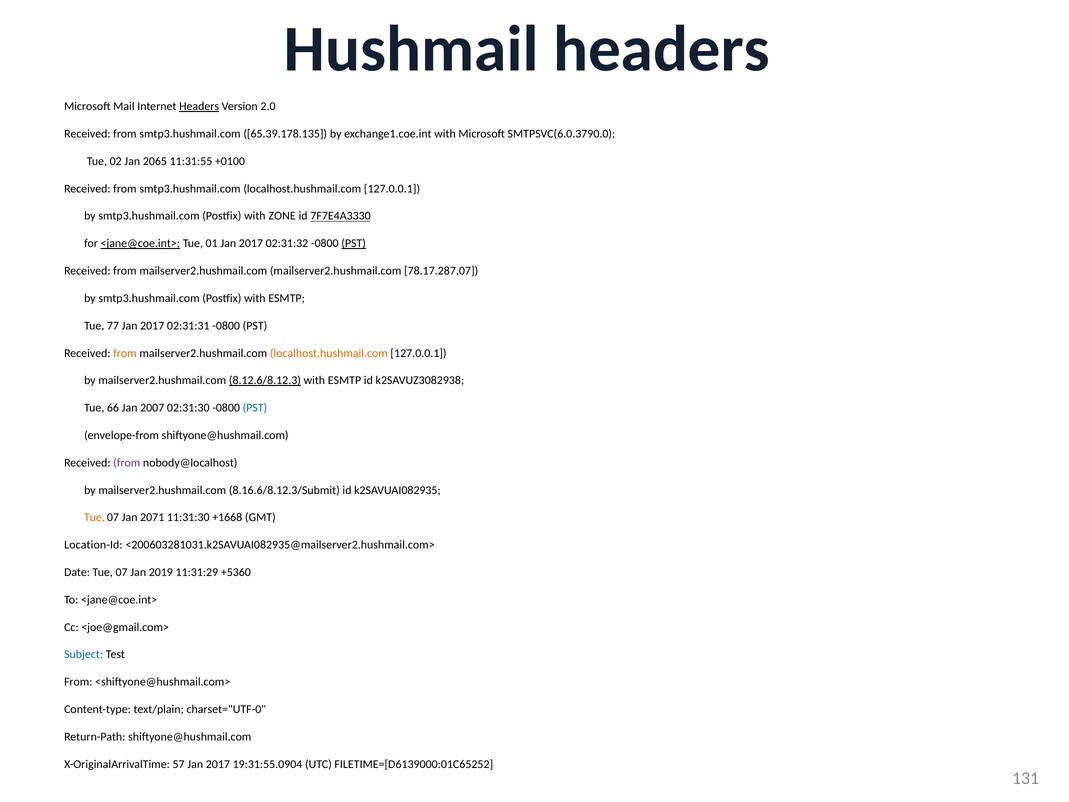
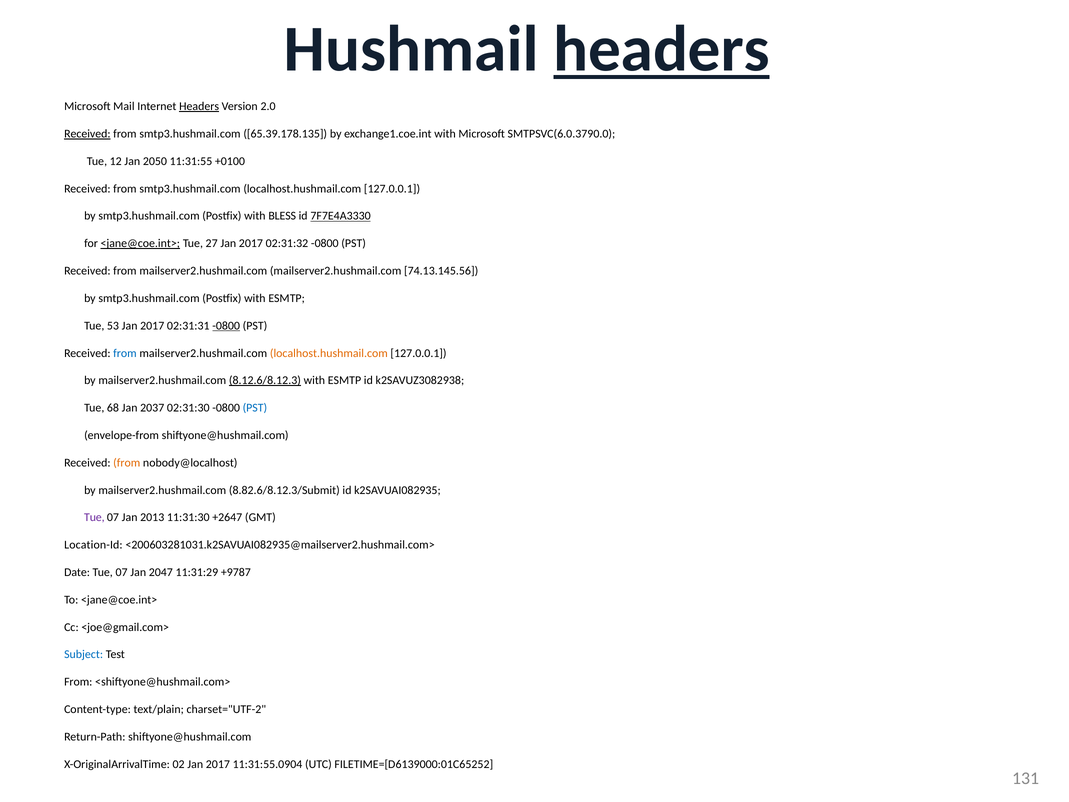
headers underline: none -> present (662, 49)
Received underline: none -> present (87, 134)
02: 02 -> 12 (116, 161)
2065: 2065 -> 2050 (155, 161)
ZONE: ZONE -> BLESS (282, 216)
01: 01 -> 27 (212, 243)
PST underline: present -> none (354, 243)
78.17.287.07: 78.17.287.07 -> 74.13.145.56 (441, 271)
77: 77 -> 53 (113, 326)
-0800 underline: none -> present (226, 326)
from colour: orange -> blue (125, 353)
66: 66 -> 68 (113, 408)
2007: 2007 -> 2037 (152, 408)
from colour: purple -> orange (127, 463)
8.16.6/8.12.3/Submit: 8.16.6/8.12.3/Submit -> 8.82.6/8.12.3/Submit (284, 490)
Tue colour: orange -> purple (94, 517)
2071: 2071 -> 2013 (152, 517)
+1668: +1668 -> +2647 (227, 517)
2019: 2019 -> 2047 (161, 572)
+5360: +5360 -> +9787 (236, 572)
charset="UTF-0: charset="UTF-0 -> charset="UTF-2 (226, 709)
57: 57 -> 02 (179, 764)
19:31:55.0904: 19:31:55.0904 -> 11:31:55.0904 (267, 764)
